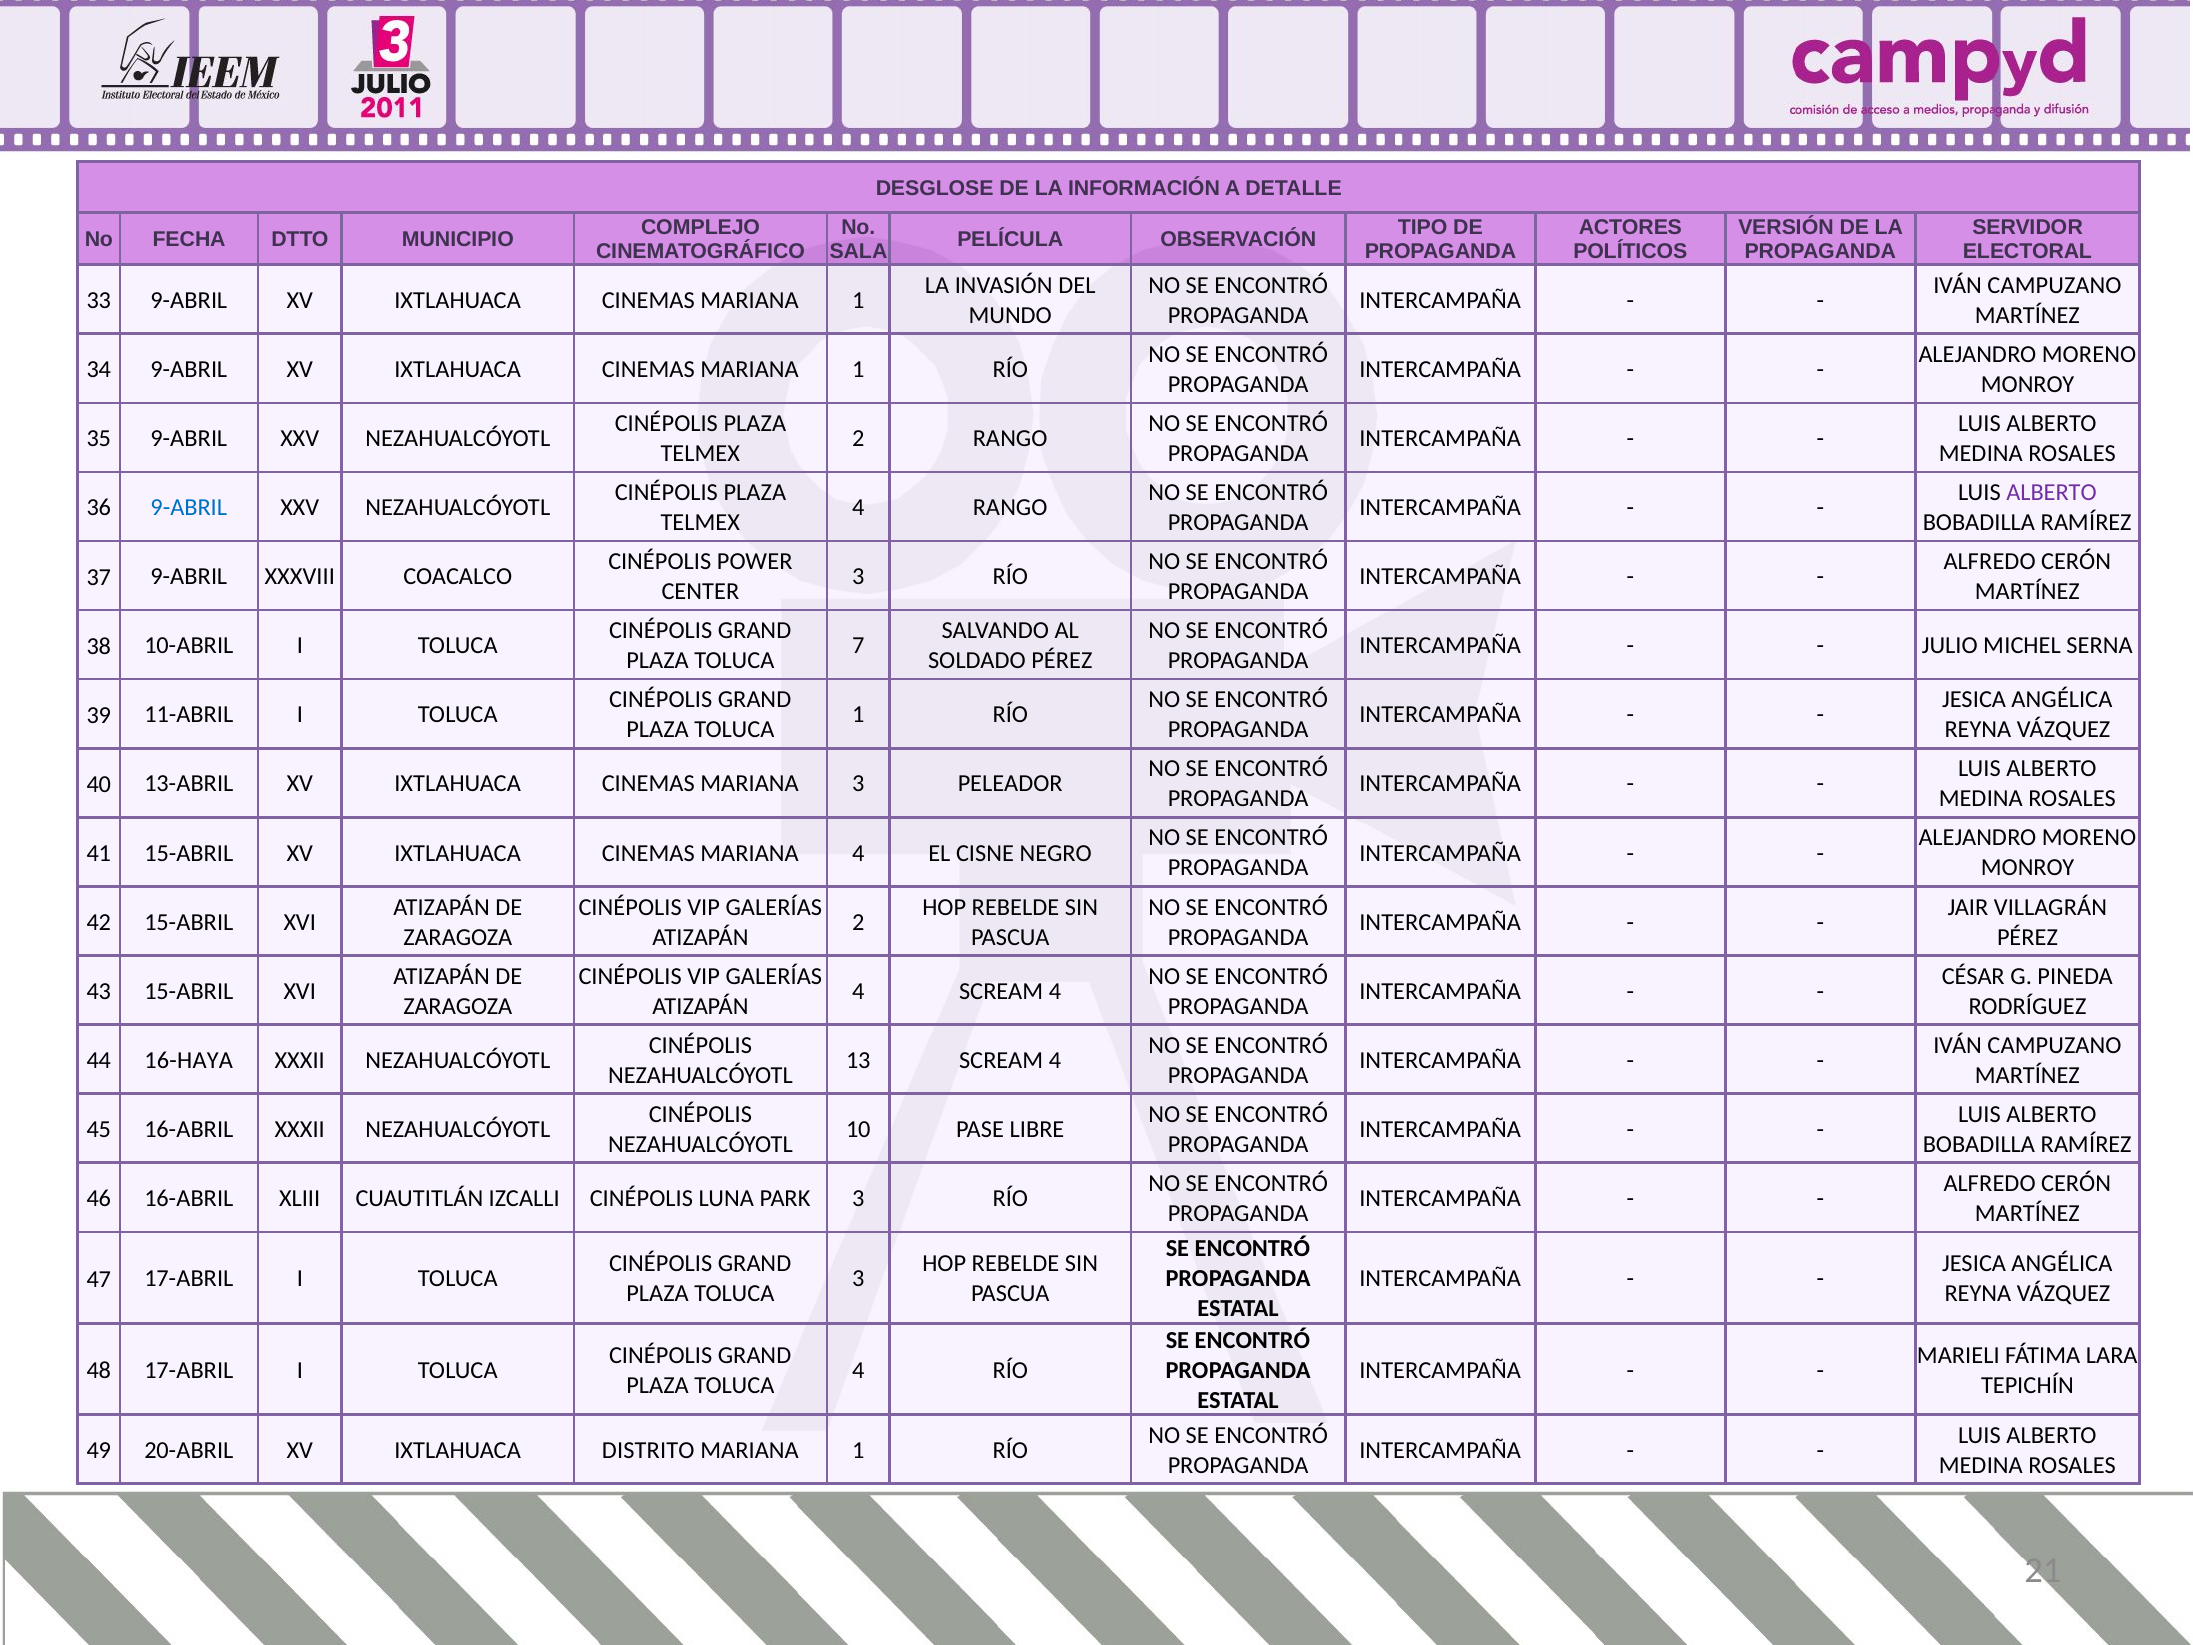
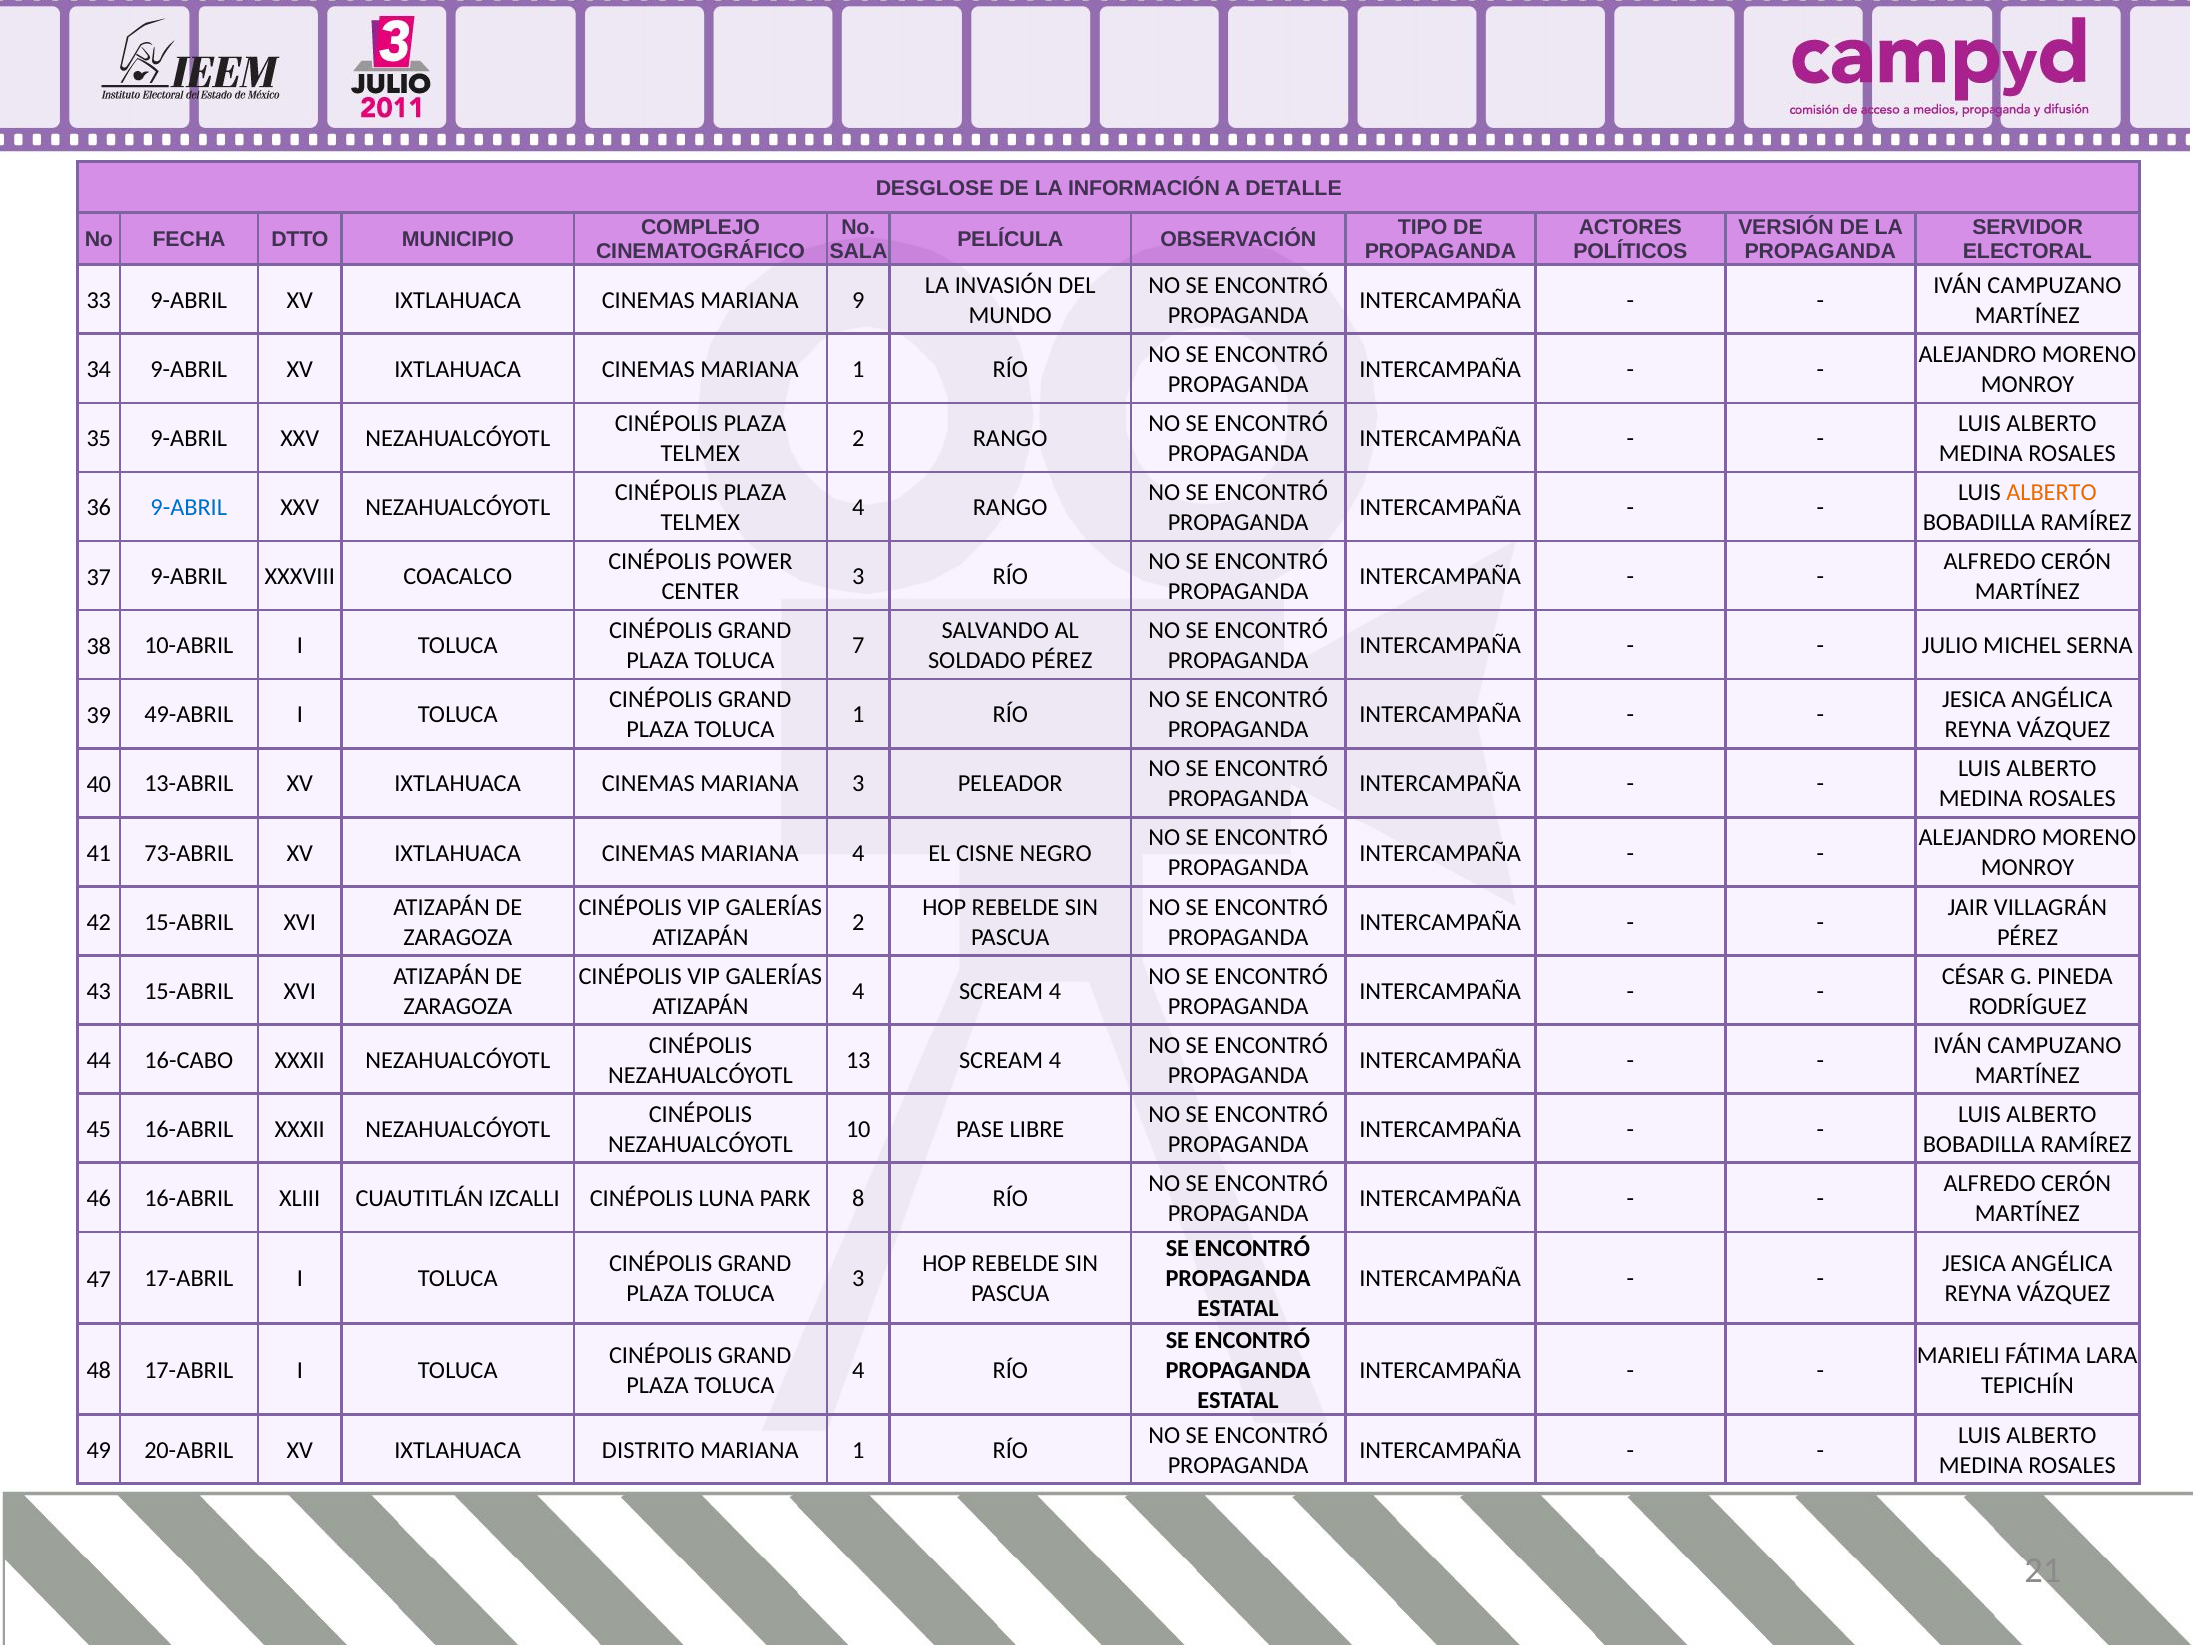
1: 1 -> 9 (858, 300)
ALBERTO colour: purple -> orange (2052, 492)
11-ABRIL: 11-ABRIL -> 49-ABRIL (189, 715)
41 15-ABRIL: 15-ABRIL -> 73-ABRIL (189, 853)
16-HAYA: 16-HAYA -> 16-CABO (189, 1060)
PARK 3: 3 -> 8 (858, 1198)
